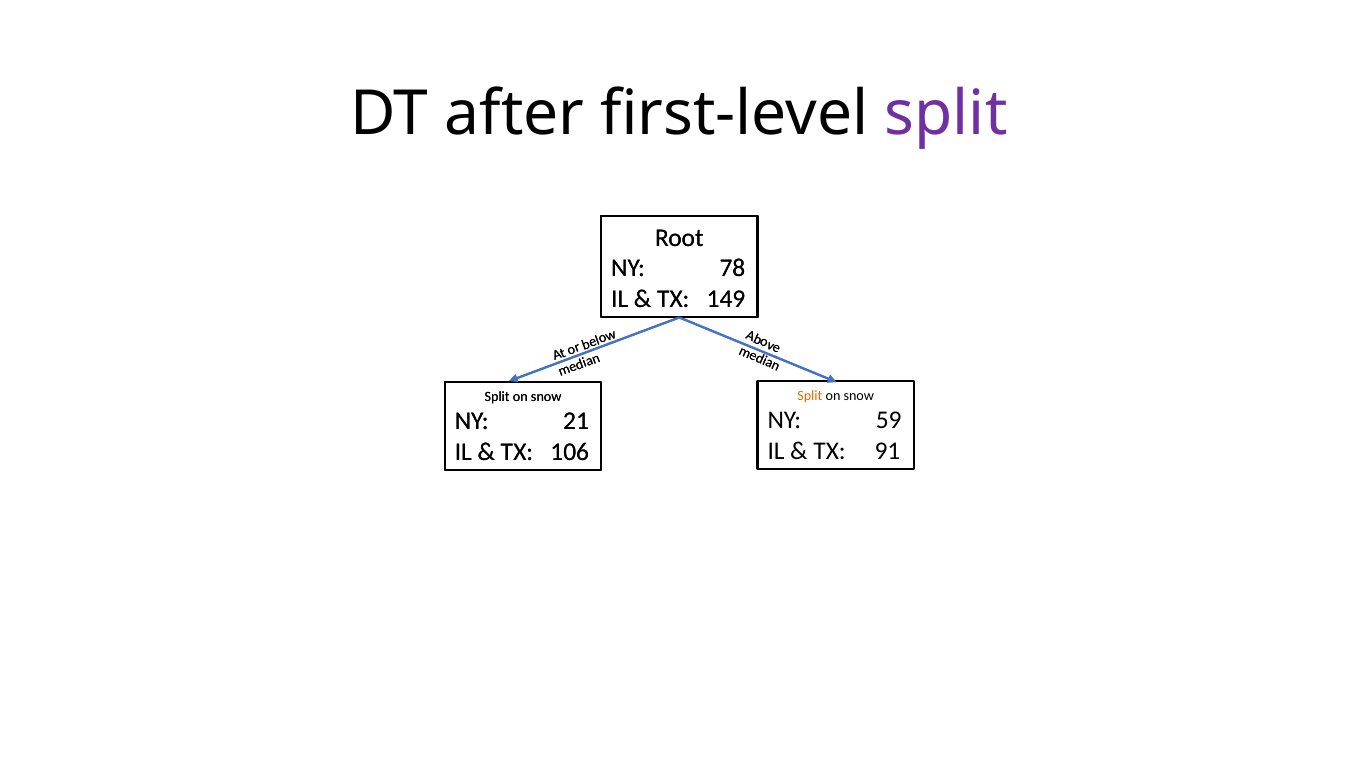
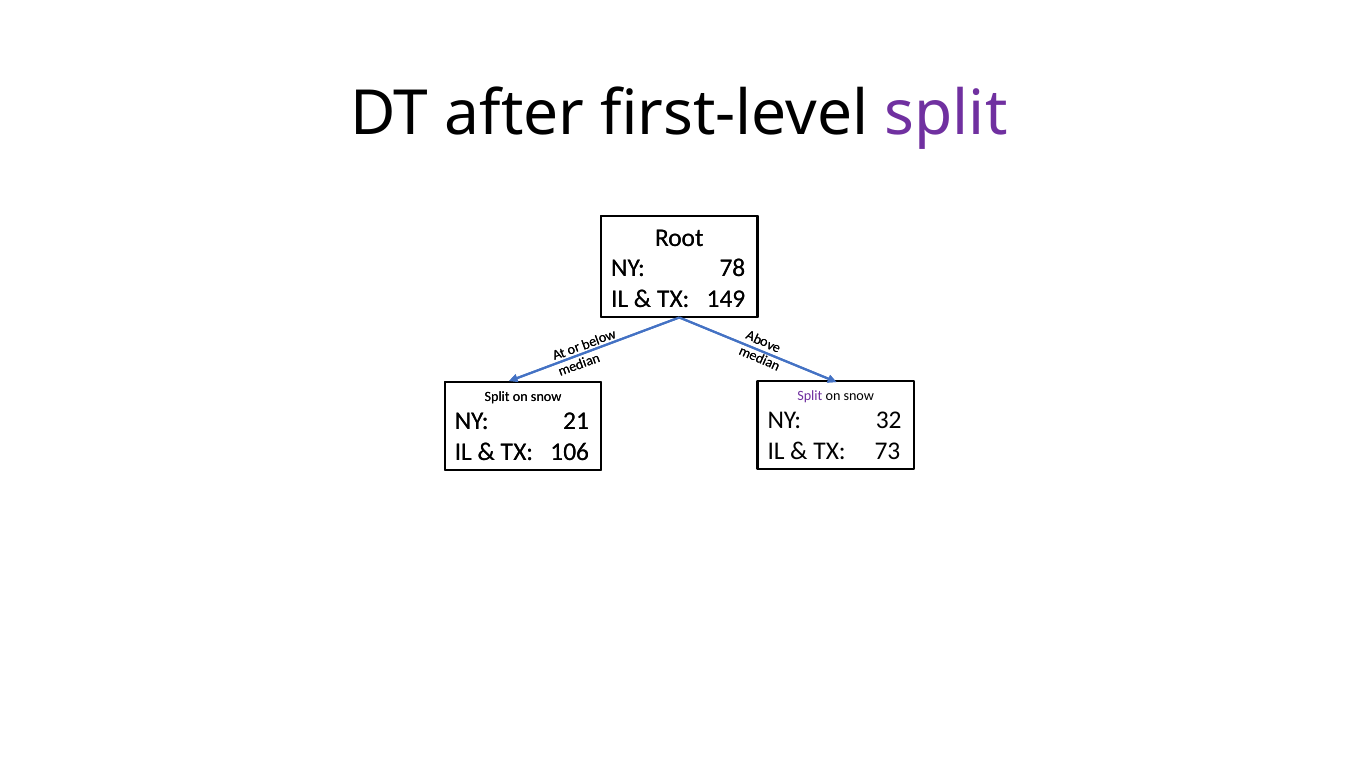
Split colour: orange -> purple (810, 396)
59: 59 -> 32 (889, 420)
91: 91 -> 73 (887, 451)
